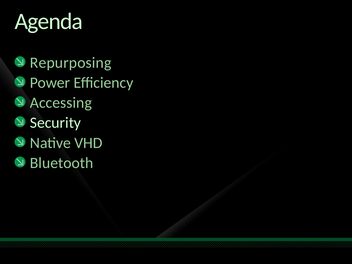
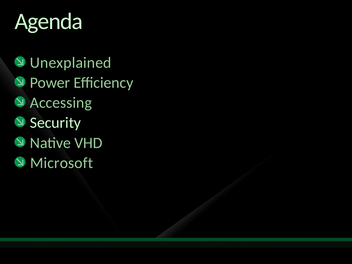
Repurposing: Repurposing -> Unexplained (71, 63)
Bluetooth: Bluetooth -> Microsoft (62, 163)
